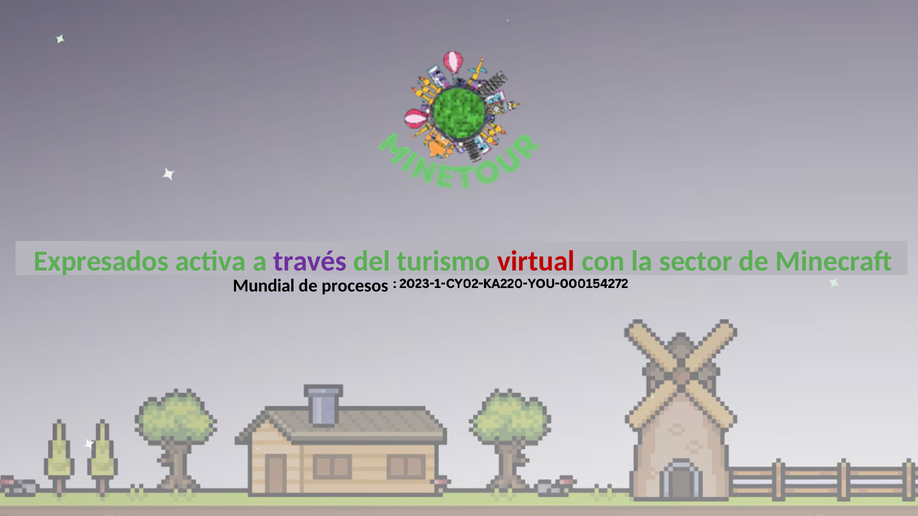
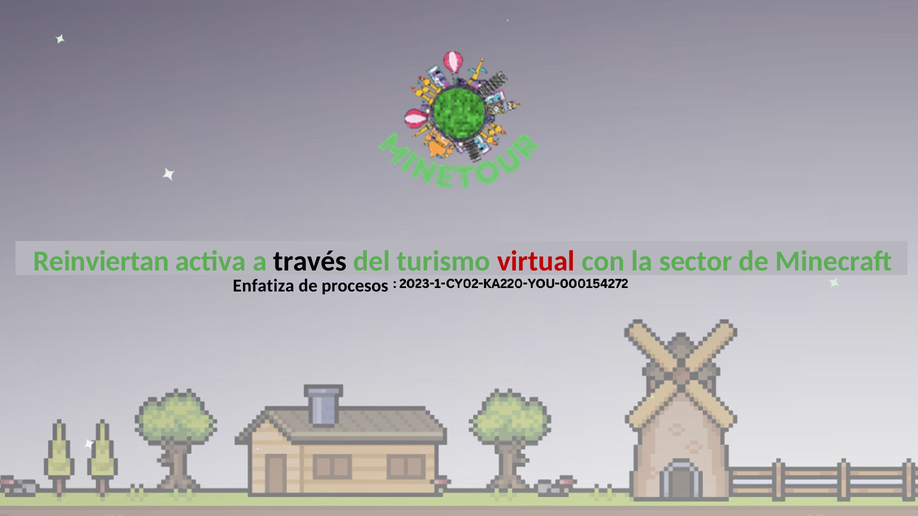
Expresados: Expresados -> Reinviertan (101, 261)
través colour: purple -> black (310, 261)
Mundial: Mundial -> Enfatiza (264, 286)
